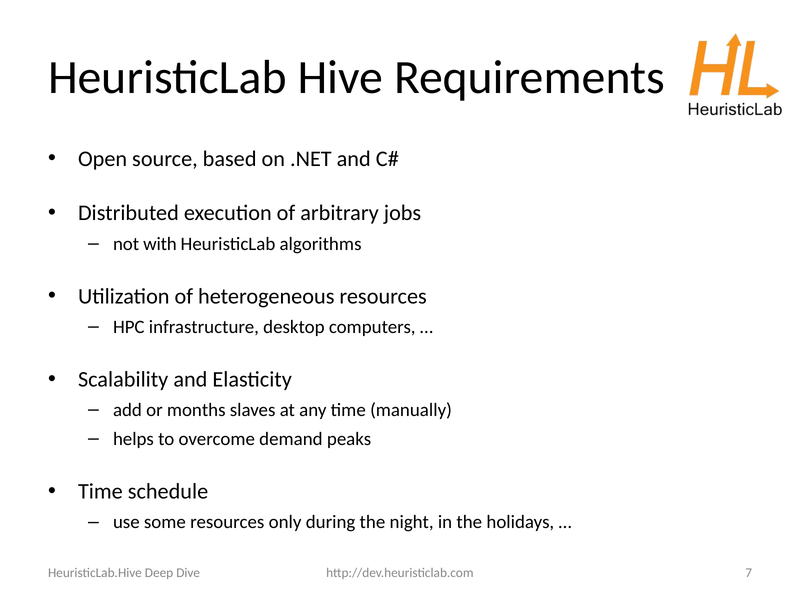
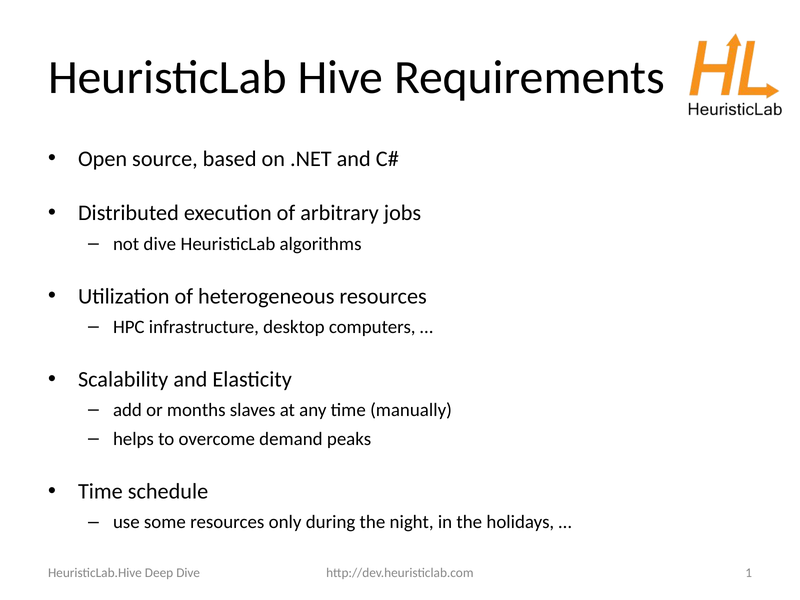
not with: with -> dive (160, 244)
7: 7 -> 1 (749, 573)
